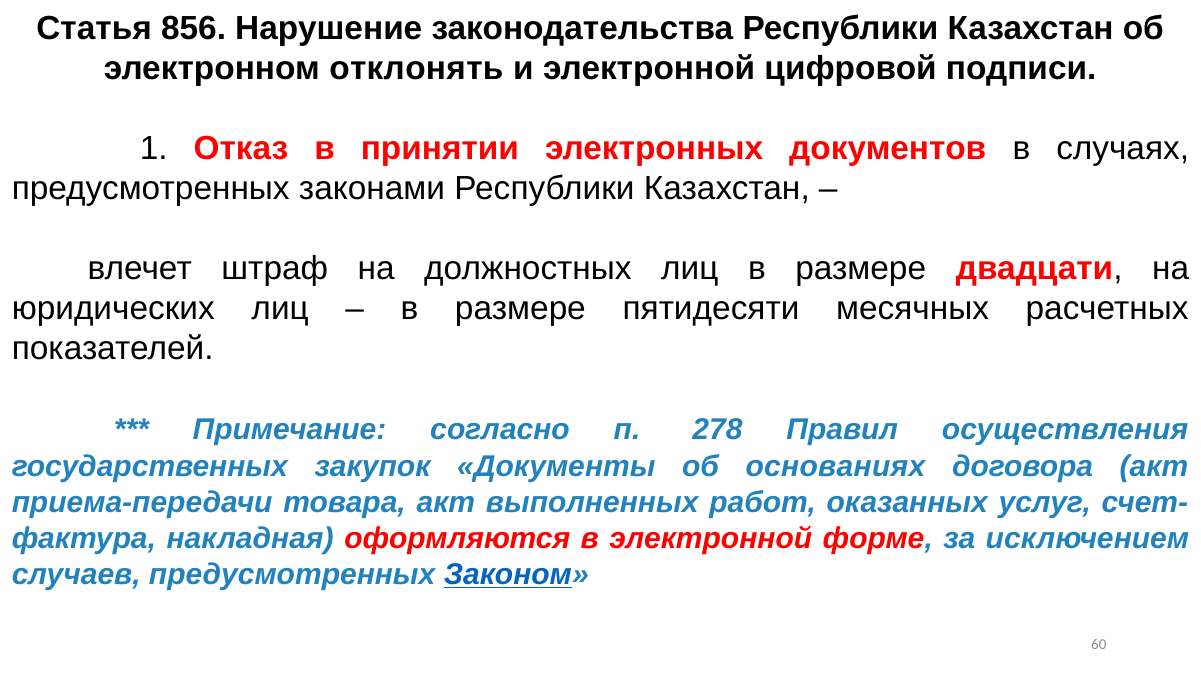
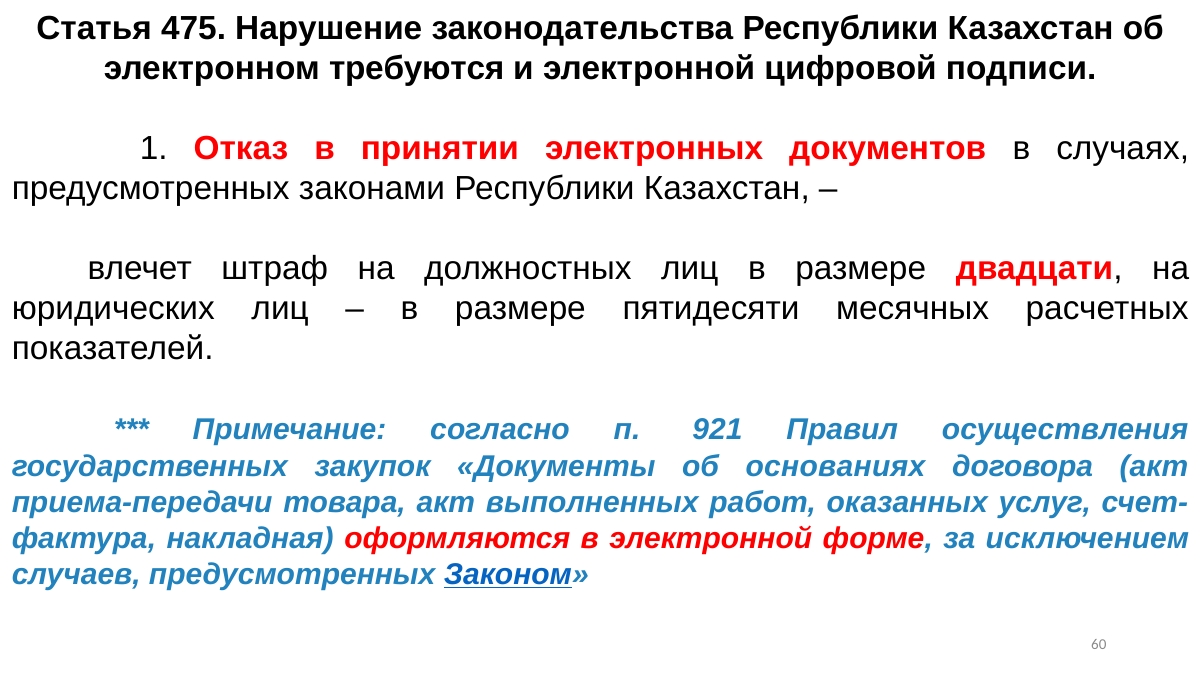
856: 856 -> 475 (194, 28)
отклонять: отклонять -> требуются (417, 68)
278: 278 -> 921 (718, 430)
